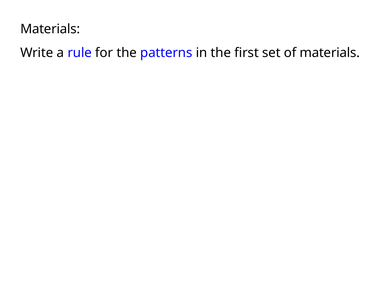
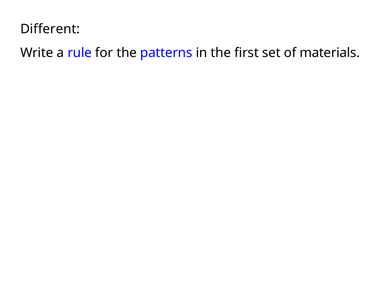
Materials: Materials -> Different (50, 29)
